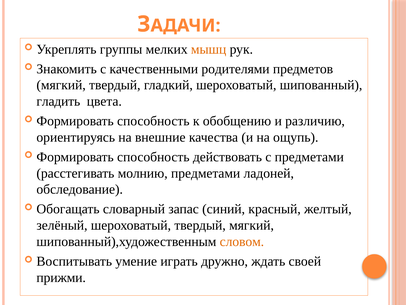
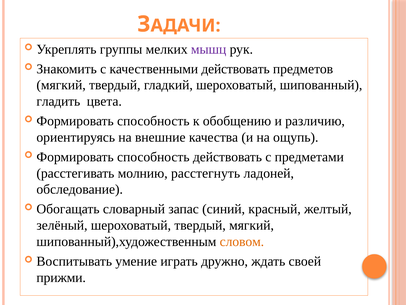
мышц colour: orange -> purple (209, 49)
качественными родителями: родителями -> действовать (236, 69)
молнию предметами: предметами -> расстегнуть (206, 173)
